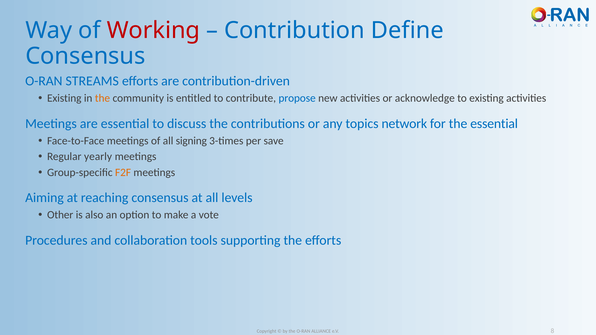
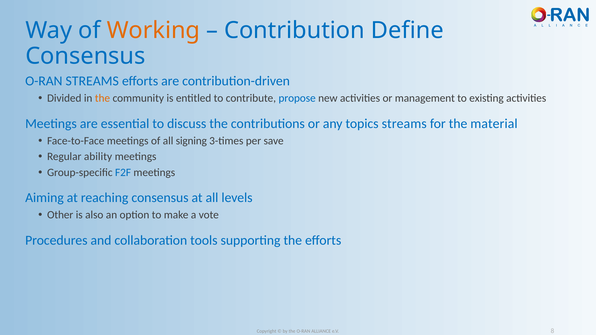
Working colour: red -> orange (153, 30)
Existing: Existing -> Divided (64, 98)
acknowledge: acknowledge -> management (425, 98)
topics network: network -> streams (404, 124)
the essential: essential -> material (494, 124)
yearly: yearly -> ability (98, 157)
F2F colour: orange -> blue (123, 173)
